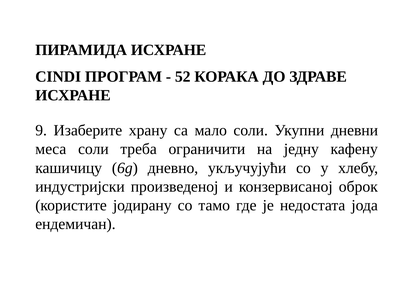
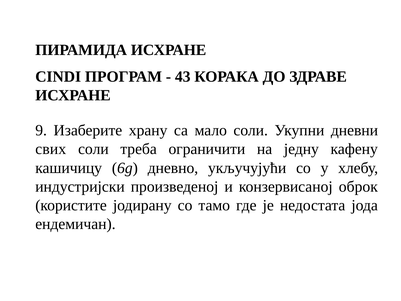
52: 52 -> 43 (183, 77)
меса: меса -> свих (51, 149)
